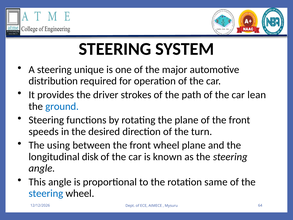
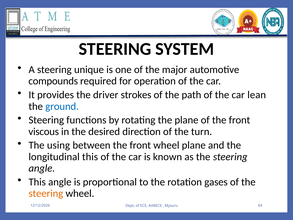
distribution: distribution -> compounds (53, 81)
speeds: speeds -> viscous (44, 131)
longitudinal disk: disk -> this (90, 157)
same: same -> gases (216, 182)
steering colour: blue -> orange (46, 193)
